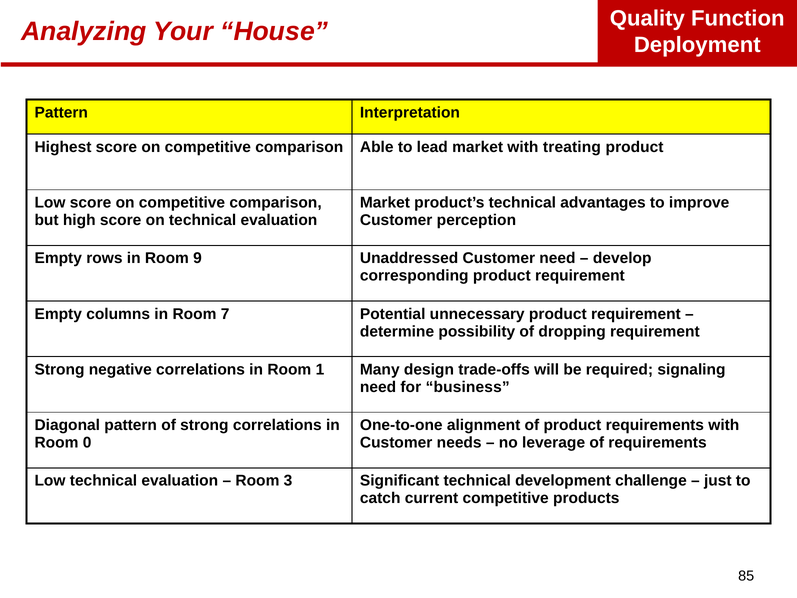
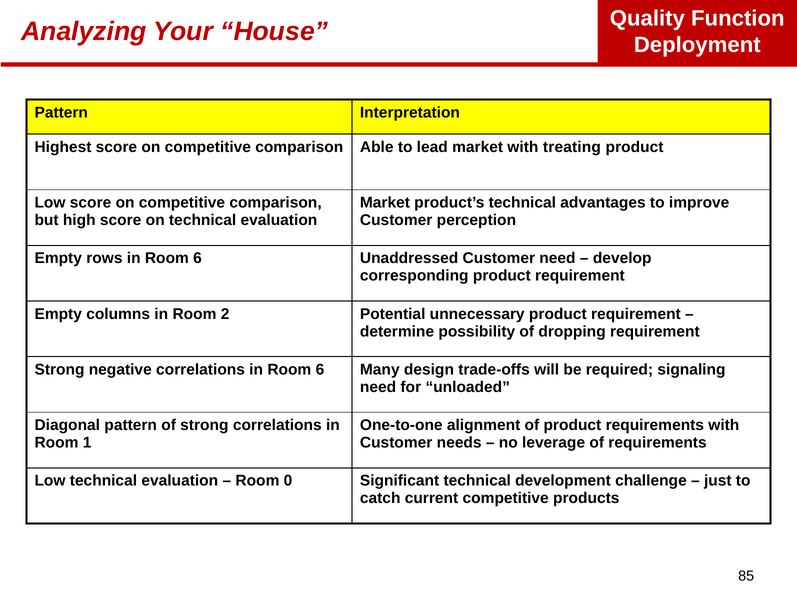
rows in Room 9: 9 -> 6 (198, 258)
7: 7 -> 2 (225, 314)
correlations in Room 1: 1 -> 6 (320, 369)
business: business -> unloaded (468, 387)
0: 0 -> 1 (87, 442)
3: 3 -> 0 (288, 481)
